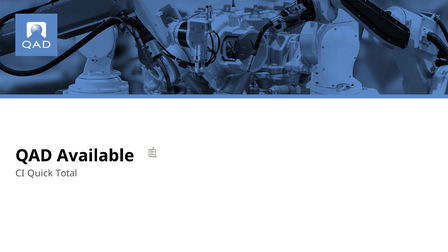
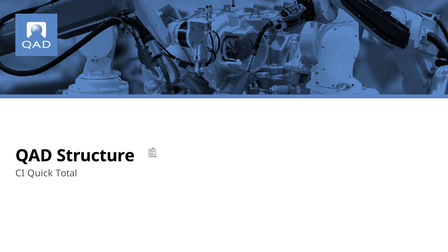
Available: Available -> Structure (96, 156)
